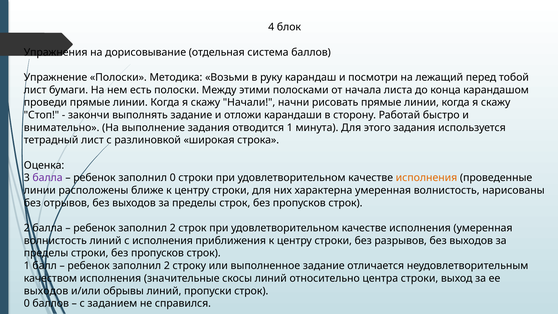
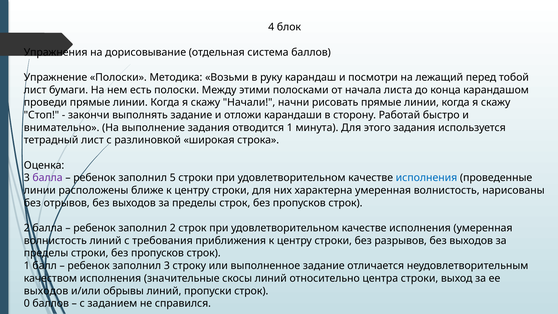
заполнил 0: 0 -> 5 (173, 178)
исполнения colour: orange -> blue (426, 178)
с исполнения: исполнения -> требования (162, 241)
2: 2 -> 3 (167, 266)
